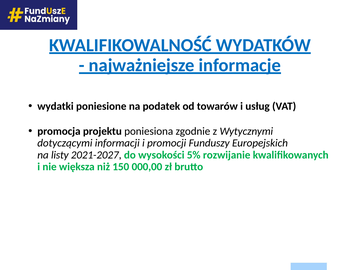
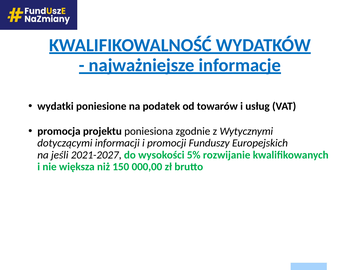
listy: listy -> jeśli (60, 155)
